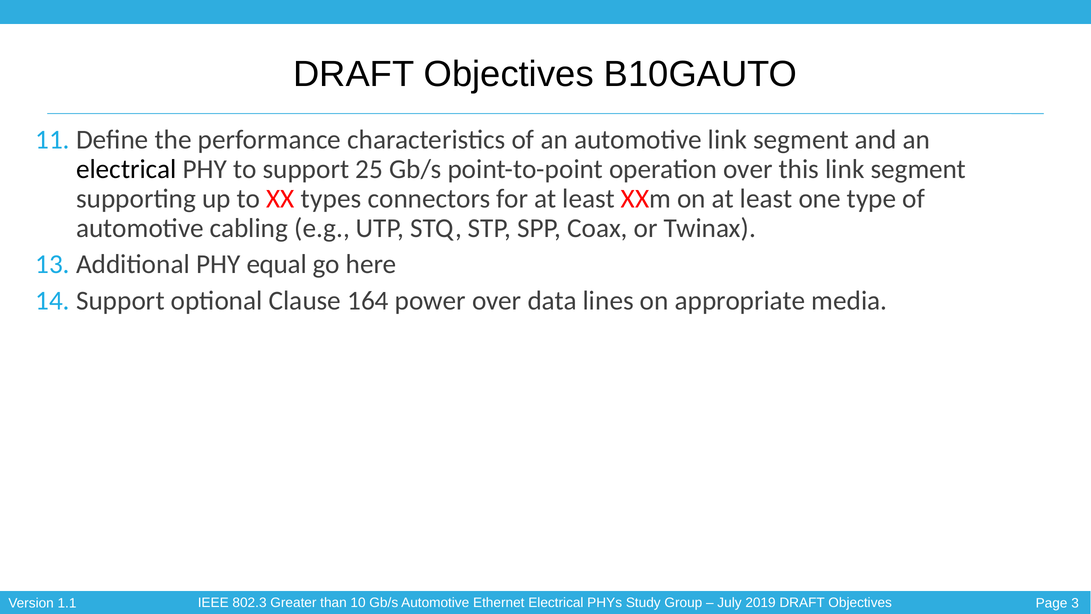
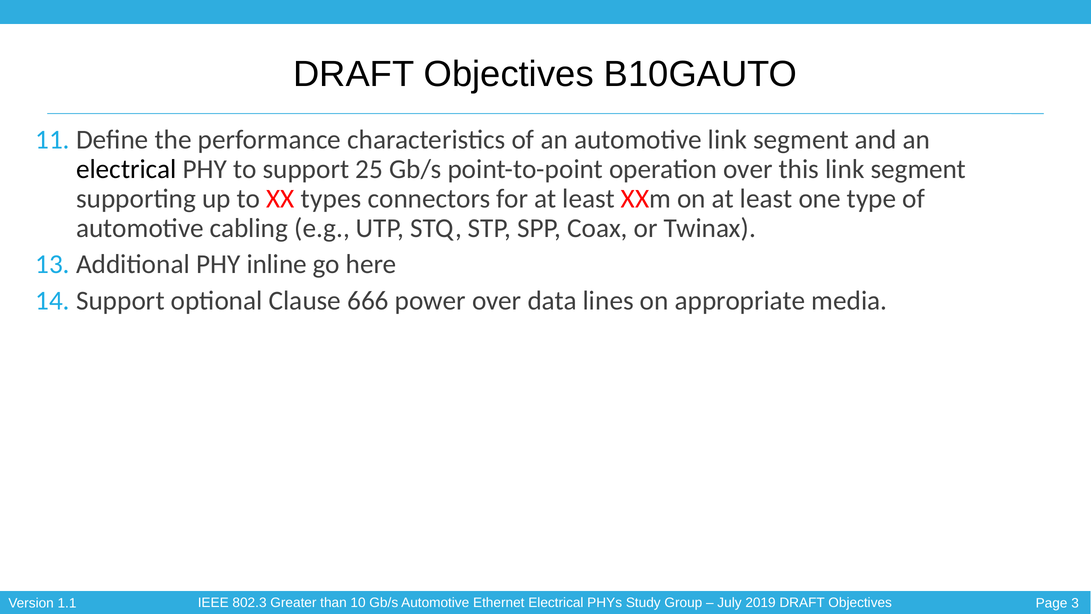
equal: equal -> inline (277, 264)
164: 164 -> 666 (368, 300)
